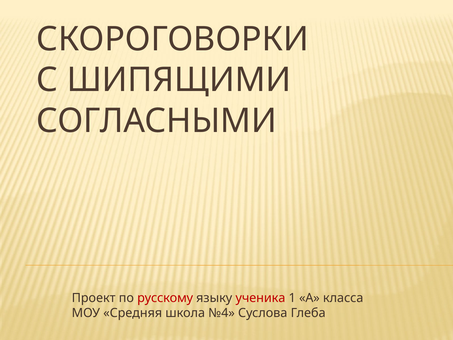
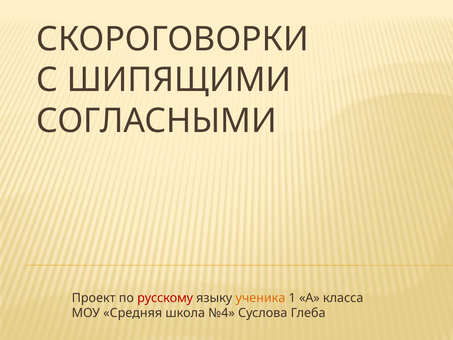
ученика colour: red -> orange (260, 298)
